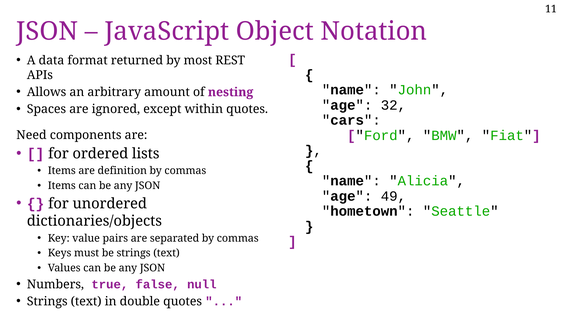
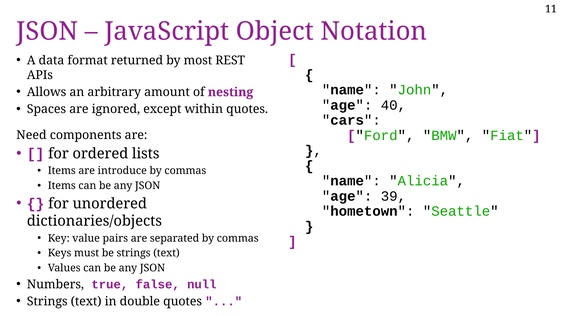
32: 32 -> 40 (393, 105)
definition: definition -> introduce (122, 171)
49: 49 -> 39 (393, 196)
